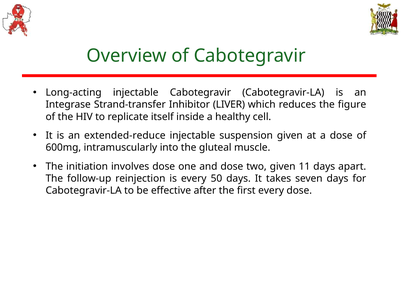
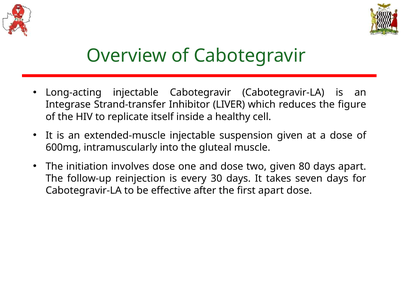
extended-reduce: extended-reduce -> extended-muscle (125, 135)
11: 11 -> 80 (304, 166)
50: 50 -> 30 (216, 178)
first every: every -> apart (271, 190)
